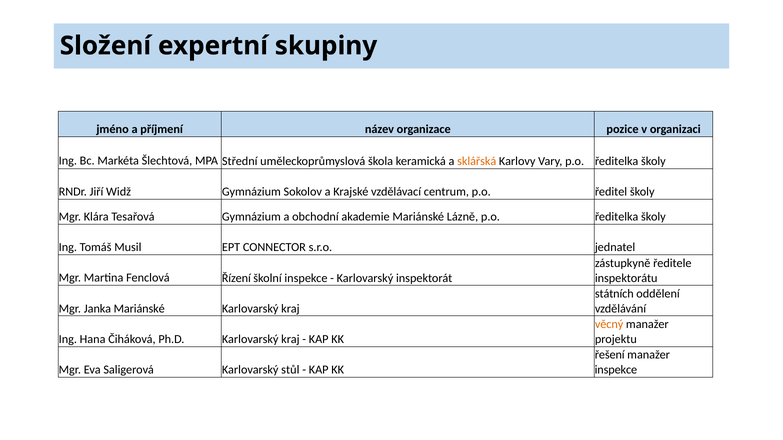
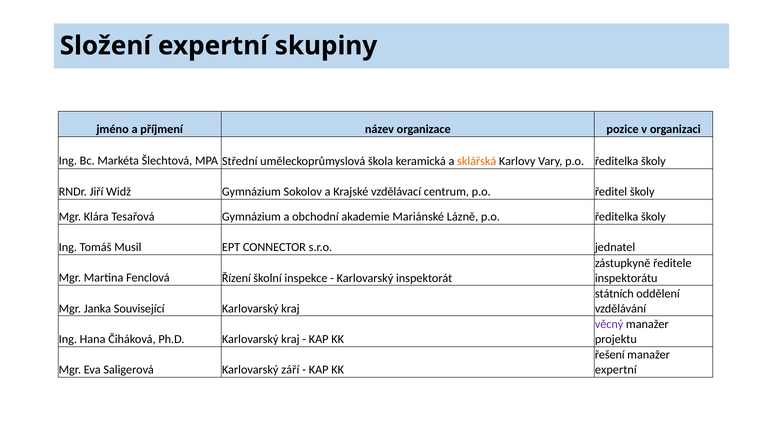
Janka Mariánské: Mariánské -> Související (139, 309)
věcný colour: orange -> purple (609, 324)
stůl: stůl -> září (290, 370)
inspekce: inspekce -> expertní (616, 370)
